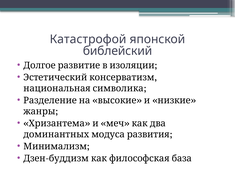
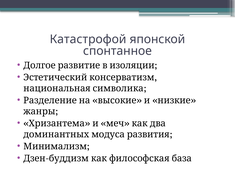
библейский: библейский -> спонтанное (117, 51)
